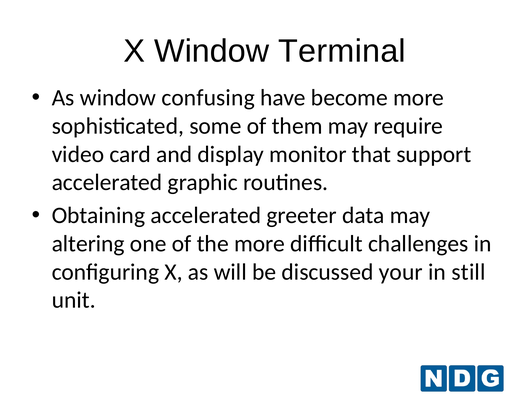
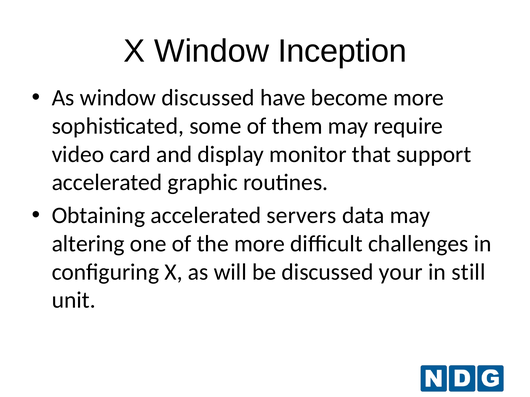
Terminal: Terminal -> Inception (342, 51)
window confusing: confusing -> discussed (208, 98)
greeter: greeter -> servers (301, 216)
